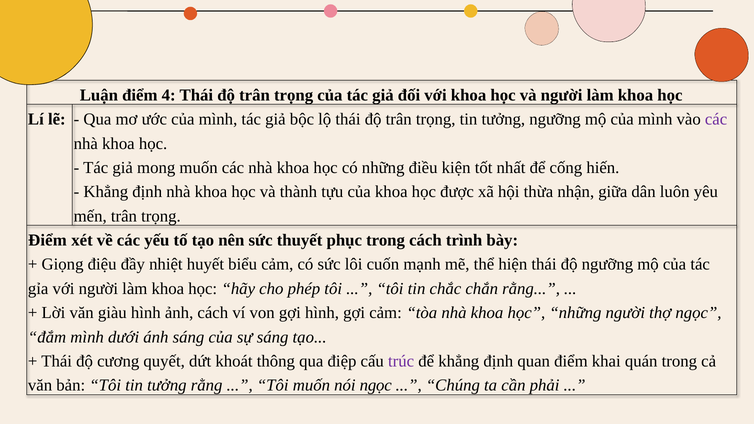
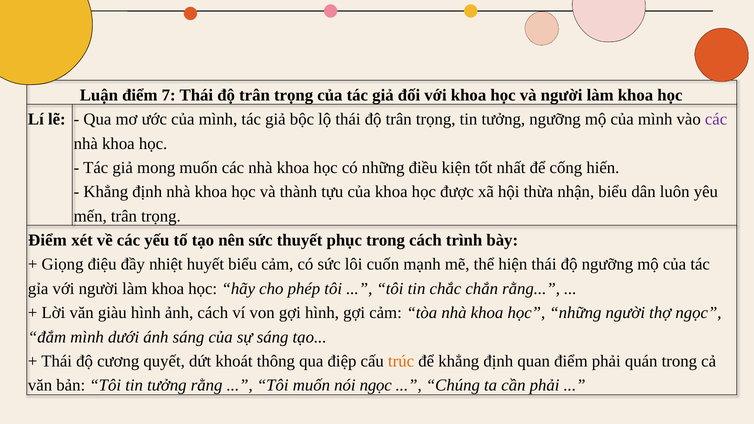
4: 4 -> 7 (169, 95)
nhận giữa: giữa -> biểu (613, 192)
trúc colour: purple -> orange (401, 361)
điểm khai: khai -> phải (606, 361)
